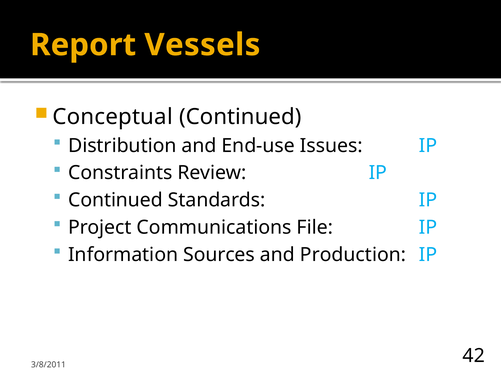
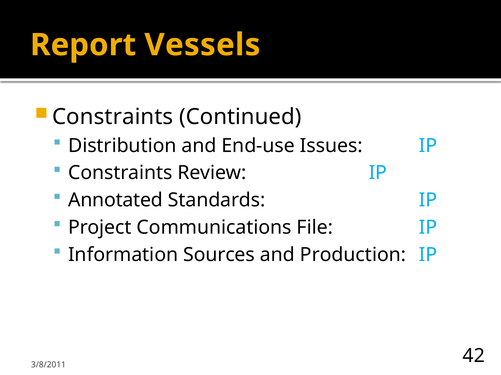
Conceptual: Conceptual -> Constraints (113, 117)
Continued: Continued -> Annotated (116, 201)
